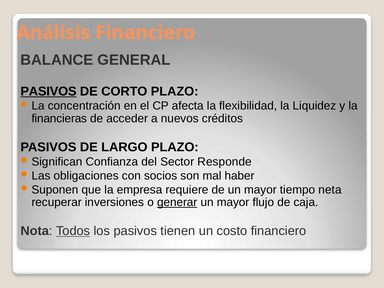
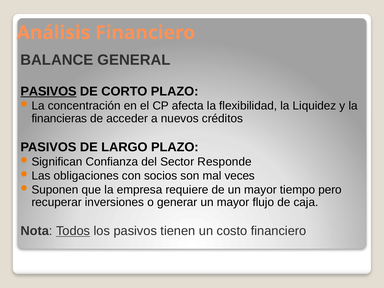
haber: haber -> veces (240, 176)
neta: neta -> pero (330, 190)
generar underline: present -> none (177, 202)
